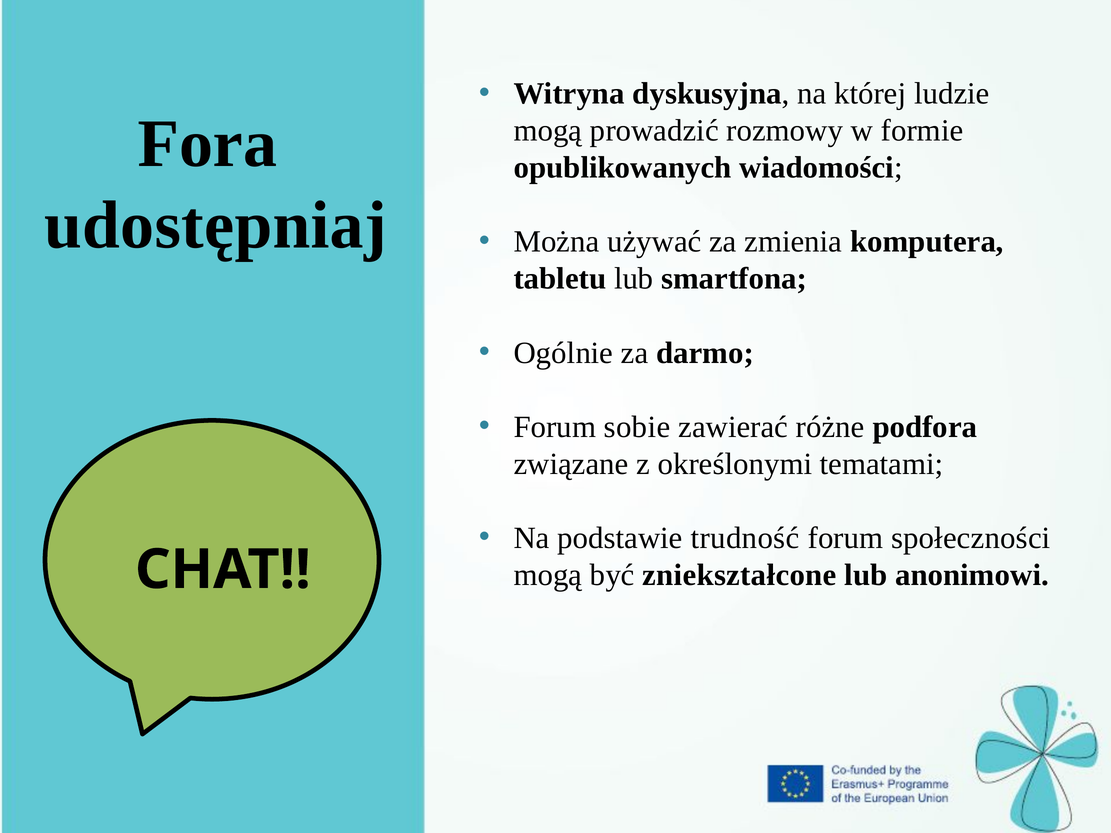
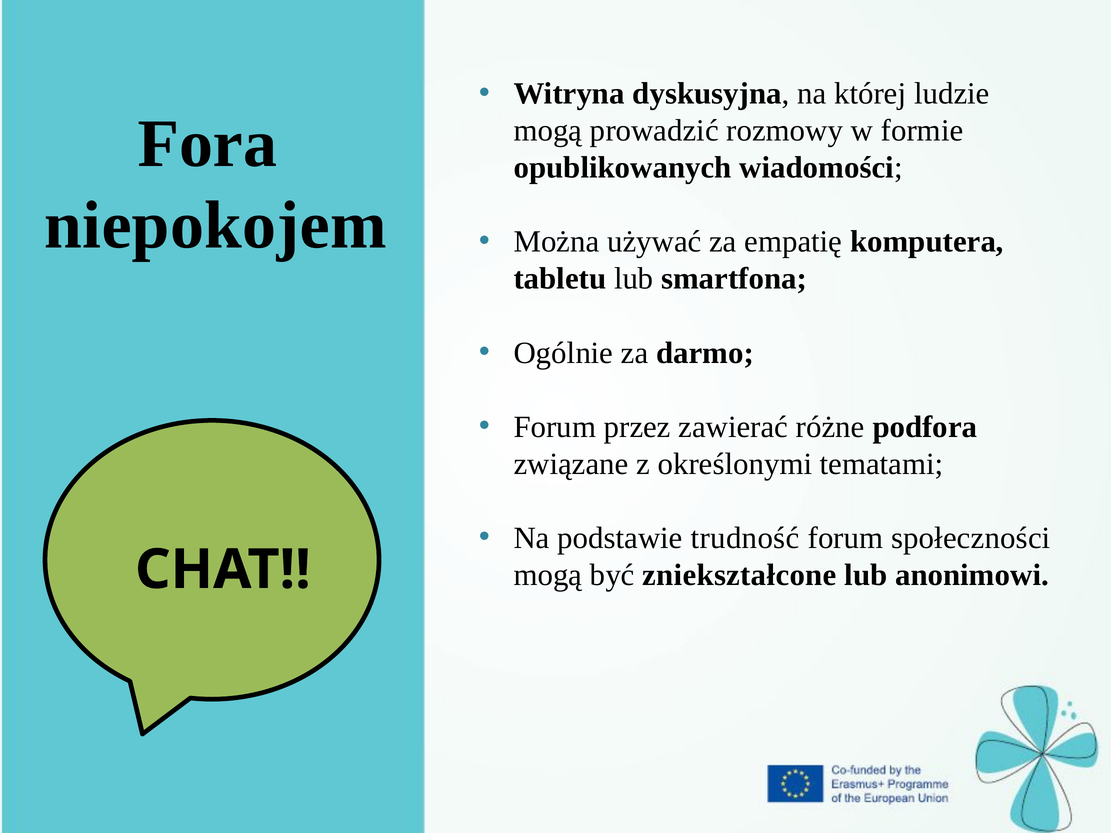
udostępniaj: udostępniaj -> niepokojem (215, 225)
zmienia: zmienia -> empatię (793, 242)
sobie: sobie -> przez (637, 427)
